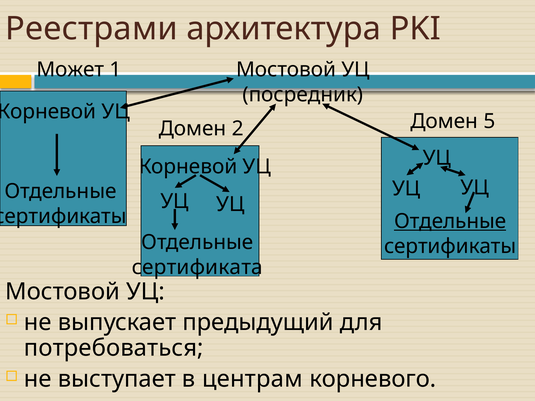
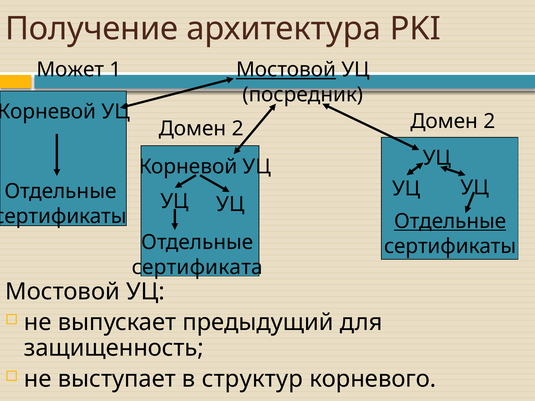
Реестрами: Реестрами -> Получение (92, 29)
Мостовой underline: none -> present (286, 70)
5: 5 -> 2 (489, 121)
потребоваться: потребоваться -> защищенность (114, 348)
центрам: центрам -> структур (252, 379)
